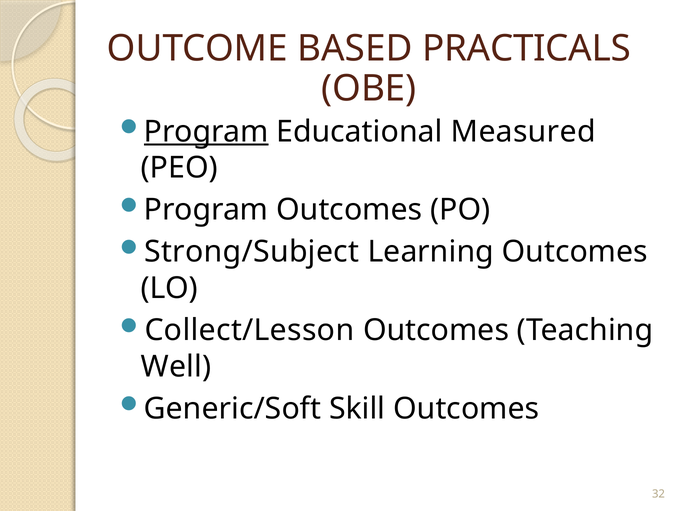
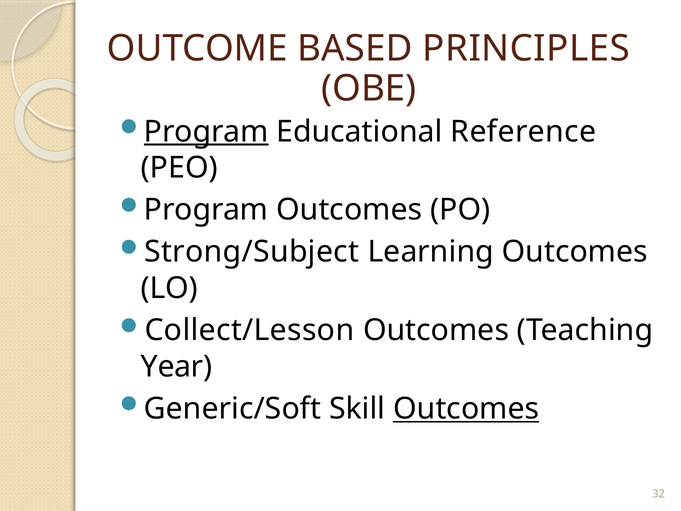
PRACTICALS: PRACTICALS -> PRINCIPLES (526, 48)
Measured: Measured -> Reference (523, 132)
Well: Well -> Year (176, 367)
Outcomes underline: none -> present (466, 409)
